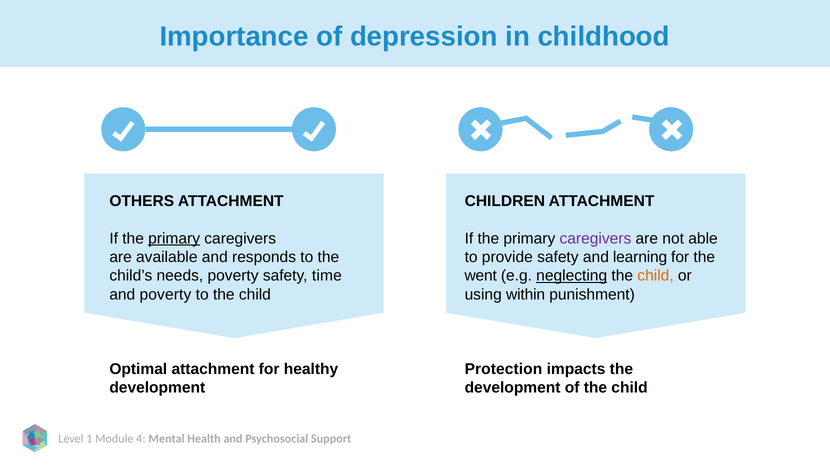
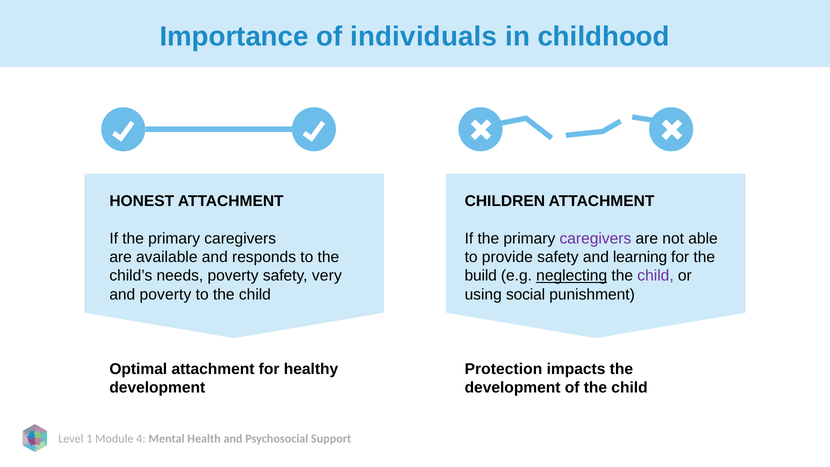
depression: depression -> individuals (424, 37)
OTHERS: OTHERS -> HONEST (142, 201)
primary underline: present -> none (174, 238)
time: time -> very (327, 276)
went: went -> build (481, 276)
child colour: orange -> purple (656, 276)
within: within -> social (526, 294)
